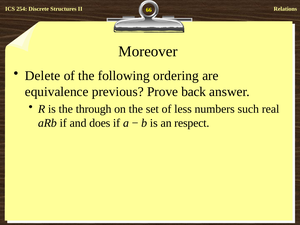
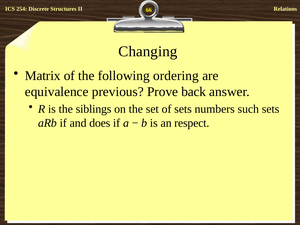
Moreover: Moreover -> Changing (148, 51)
Delete: Delete -> Matrix (43, 76)
through: through -> siblings (94, 109)
of less: less -> sets (183, 109)
such real: real -> sets (271, 109)
